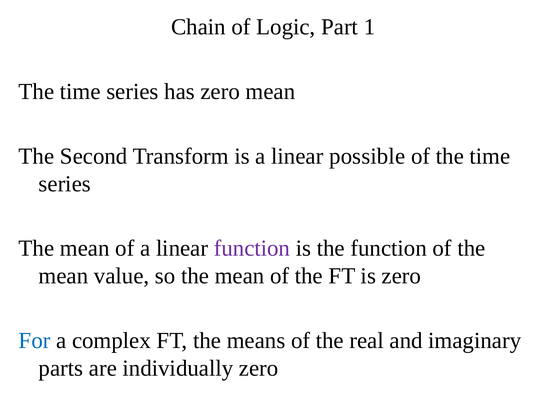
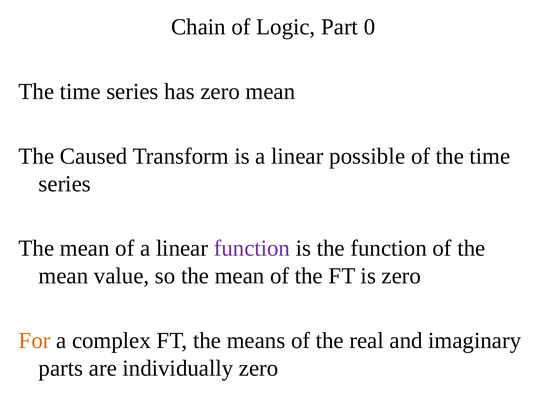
1: 1 -> 0 (370, 27)
Second: Second -> Caused (94, 156)
For colour: blue -> orange (35, 340)
